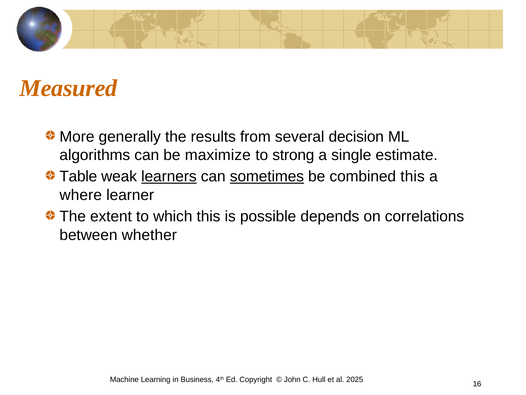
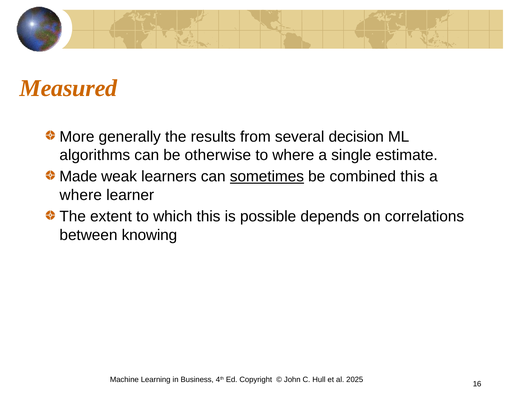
maximize: maximize -> otherwise (218, 155)
to strong: strong -> where (293, 155)
Table: Table -> Made (78, 176)
learners underline: present -> none (169, 176)
whether: whether -> knowing (149, 235)
